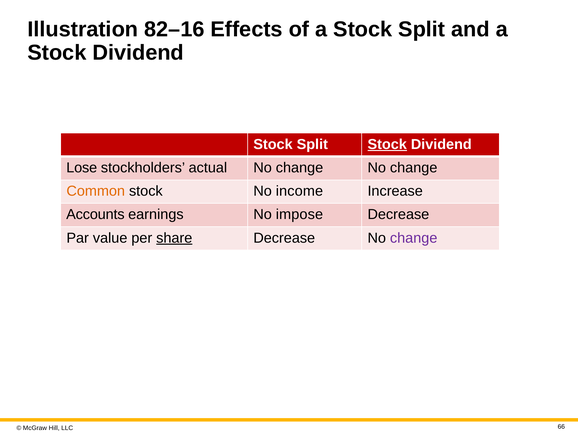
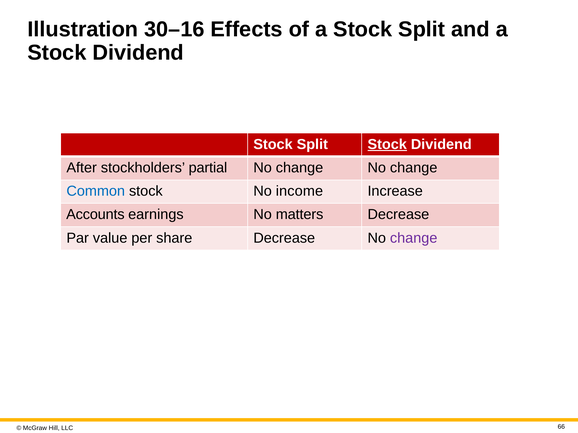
82–16: 82–16 -> 30–16 (174, 29)
Lose: Lose -> After (82, 168)
actual: actual -> partial (208, 168)
Common colour: orange -> blue (96, 191)
impose: impose -> matters (300, 215)
share underline: present -> none (174, 238)
